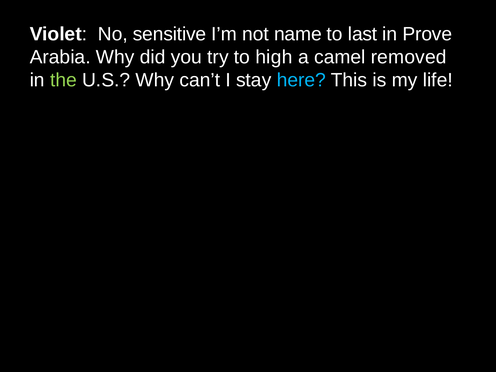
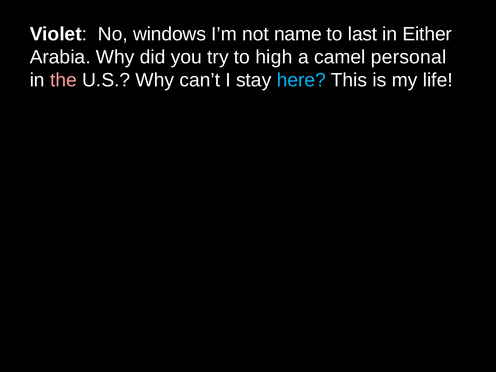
sensitive: sensitive -> windows (170, 34)
Prove: Prove -> Either (427, 34)
removed: removed -> personal (409, 57)
the colour: light green -> pink (63, 80)
